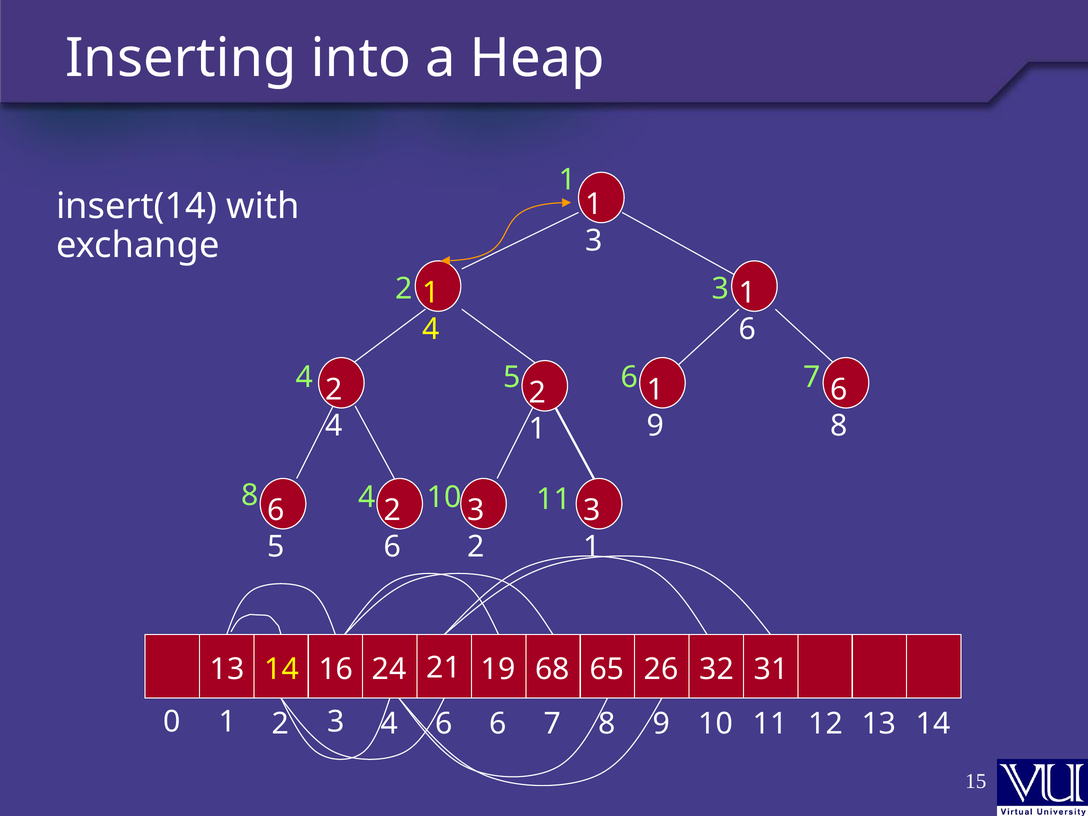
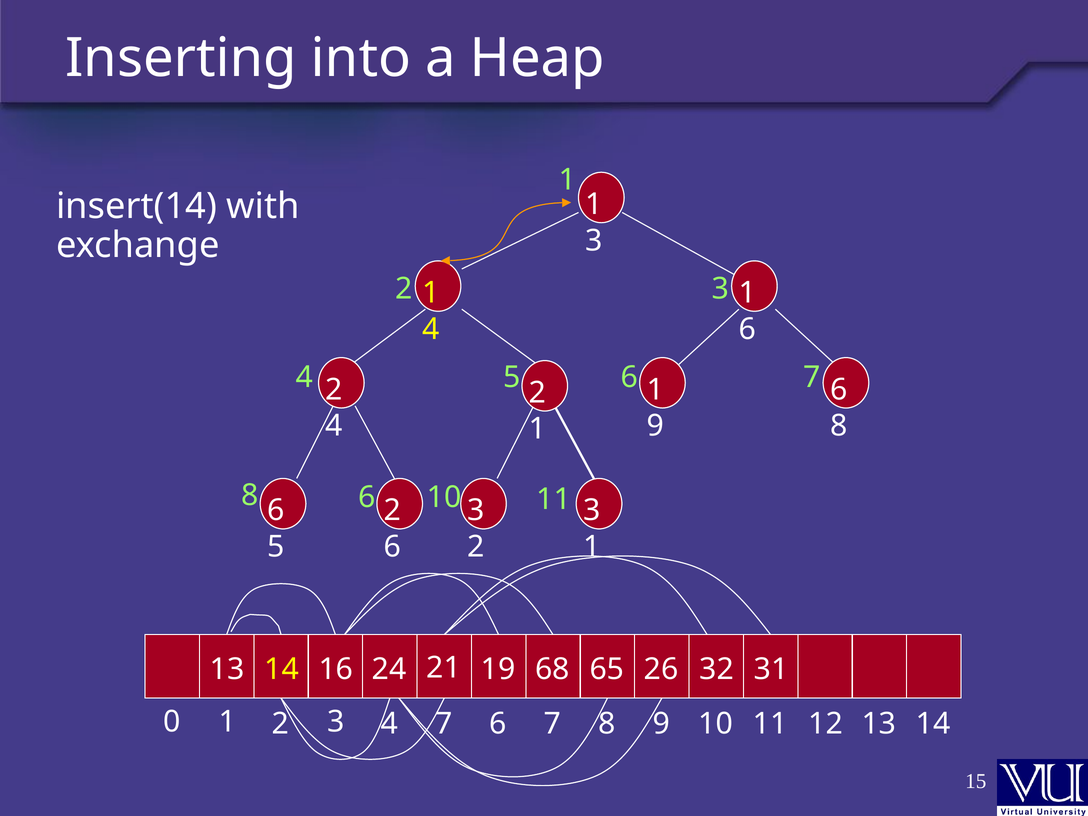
8 4: 4 -> 6 (367, 497)
3 4 6: 6 -> 7 (444, 724)
